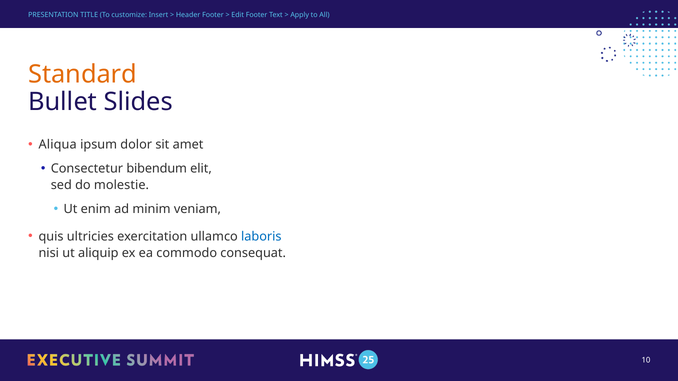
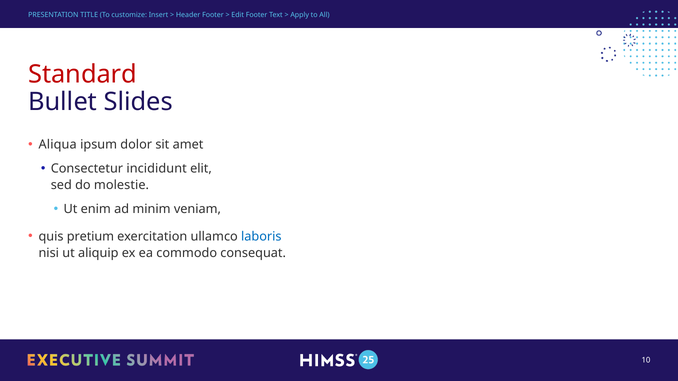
Standard colour: orange -> red (83, 75)
bibendum: bibendum -> incididunt (157, 169)
ultricies: ultricies -> pretium (90, 237)
